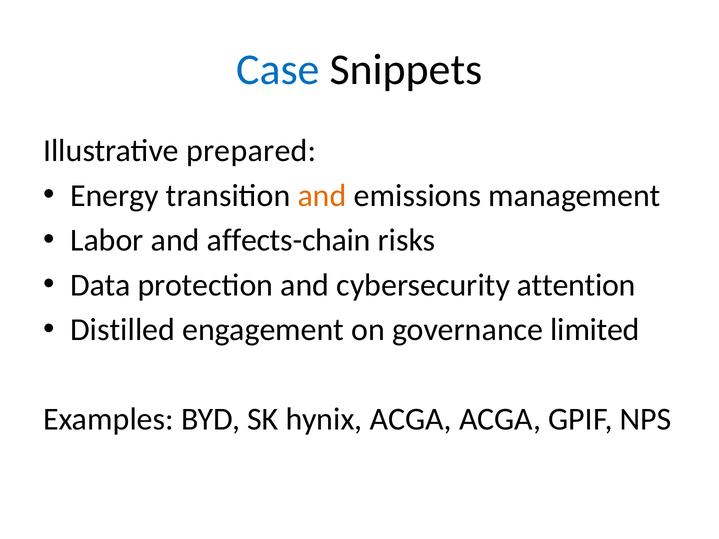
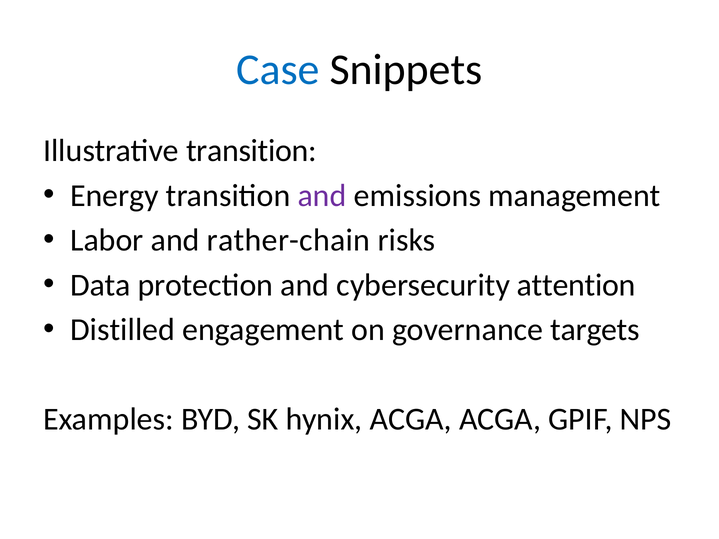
Illustrative prepared: prepared -> transition (252, 151)
and colour: orange -> purple (322, 196)
affects-chain: affects-chain -> rather-chain (289, 240)
limited: limited -> targets (595, 330)
